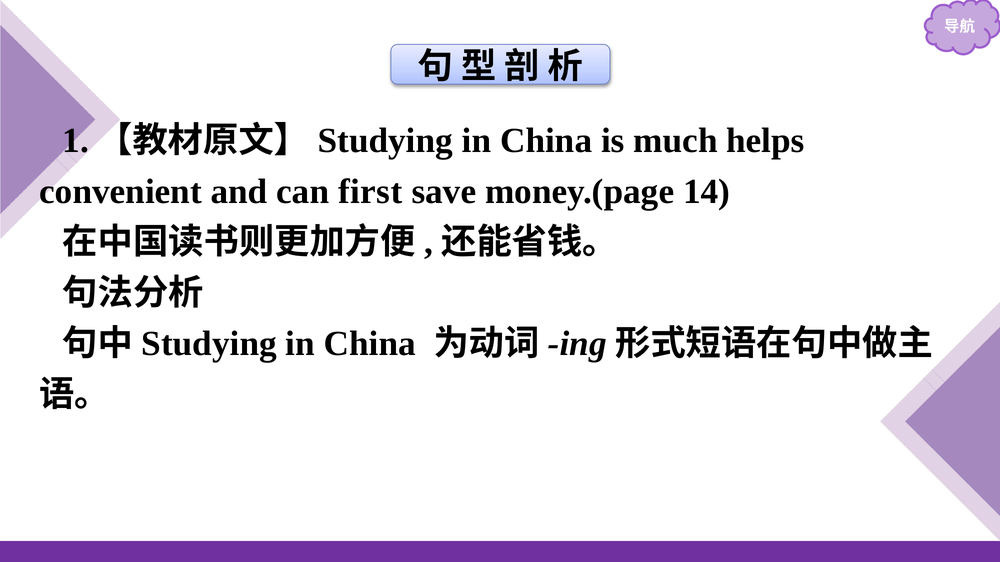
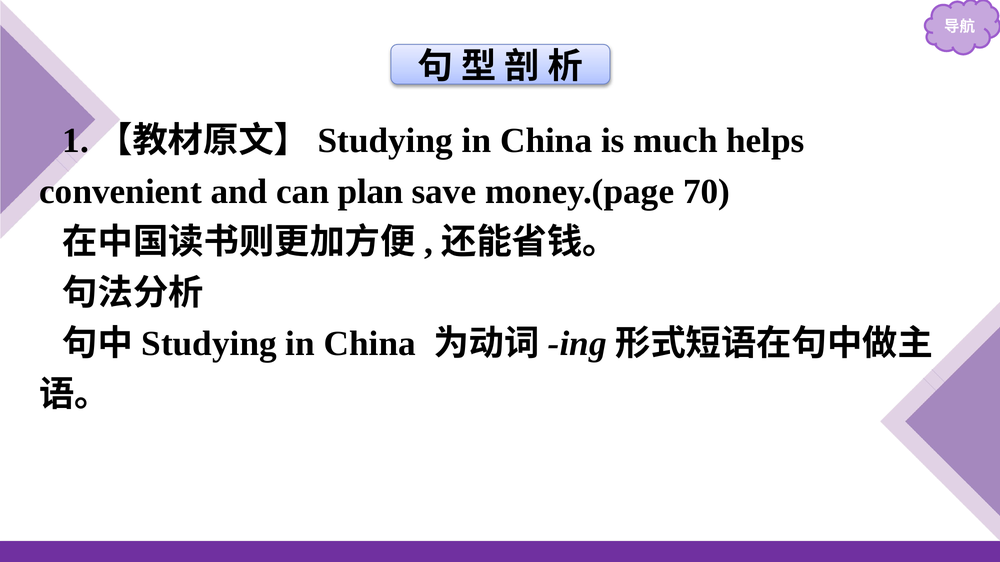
first: first -> plan (371, 192)
14: 14 -> 70 (707, 192)
